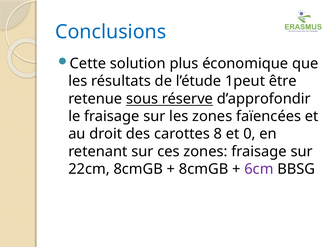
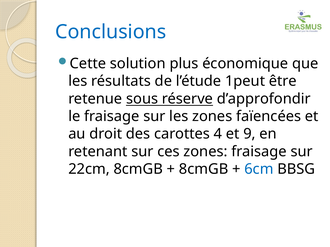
8: 8 -> 4 (218, 134)
0: 0 -> 9 (249, 134)
6cm colour: purple -> blue (259, 169)
